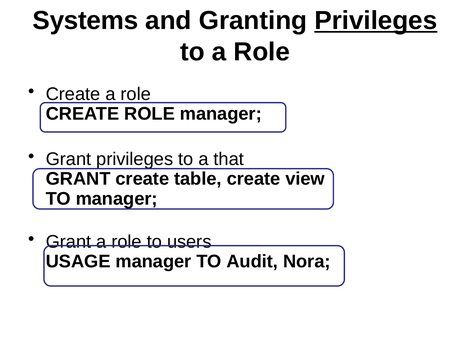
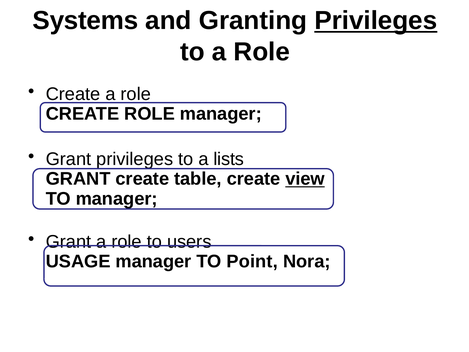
that: that -> lists (229, 159)
view underline: none -> present (305, 179)
Audit: Audit -> Point (252, 261)
